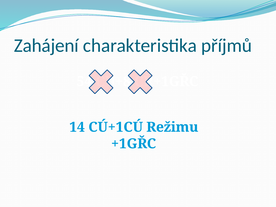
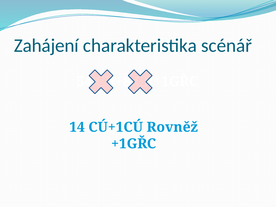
příjmů: příjmů -> scénář (227, 46)
Režimu: Režimu -> Rovněž (172, 127)
